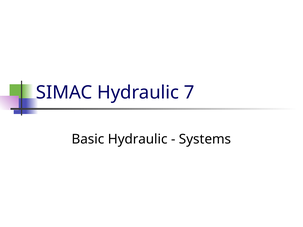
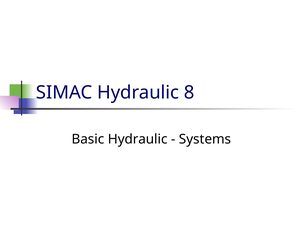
7: 7 -> 8 (189, 93)
